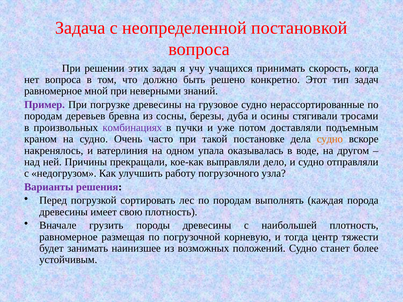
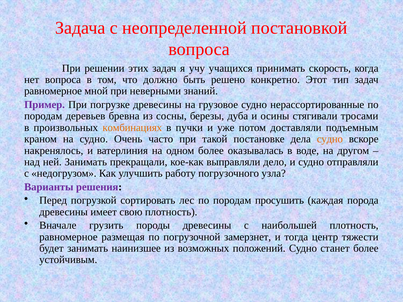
комбинациях colour: purple -> orange (132, 128)
одном упала: упала -> более (211, 151)
ней Причины: Причины -> Занимать (86, 162)
выполнять: выполнять -> просушить (280, 201)
корневую: корневую -> замерзнет (248, 237)
